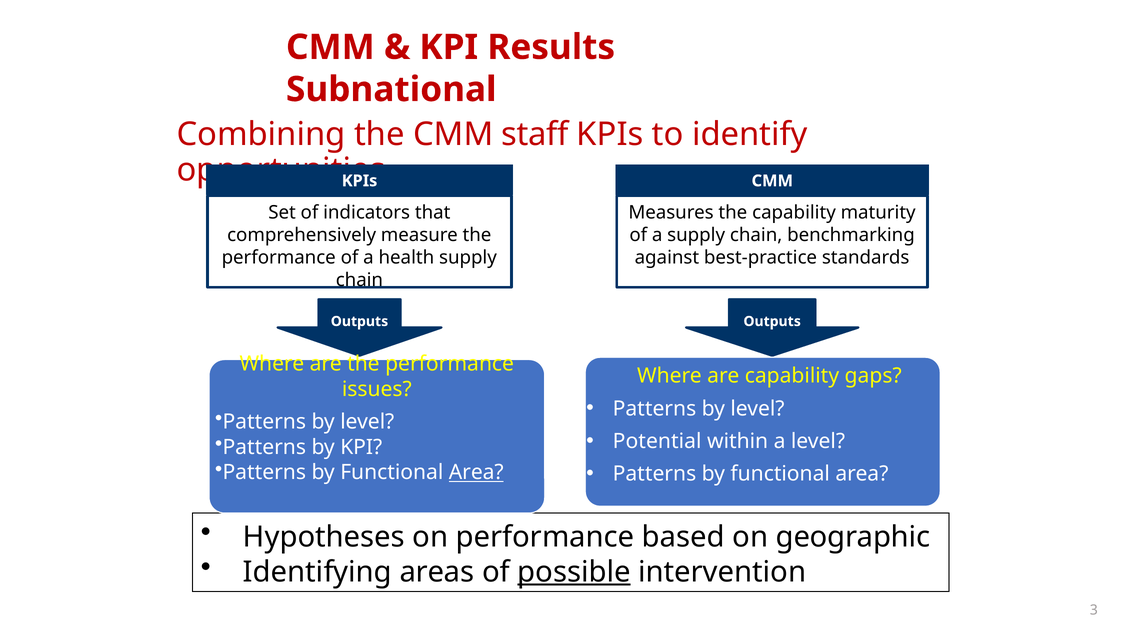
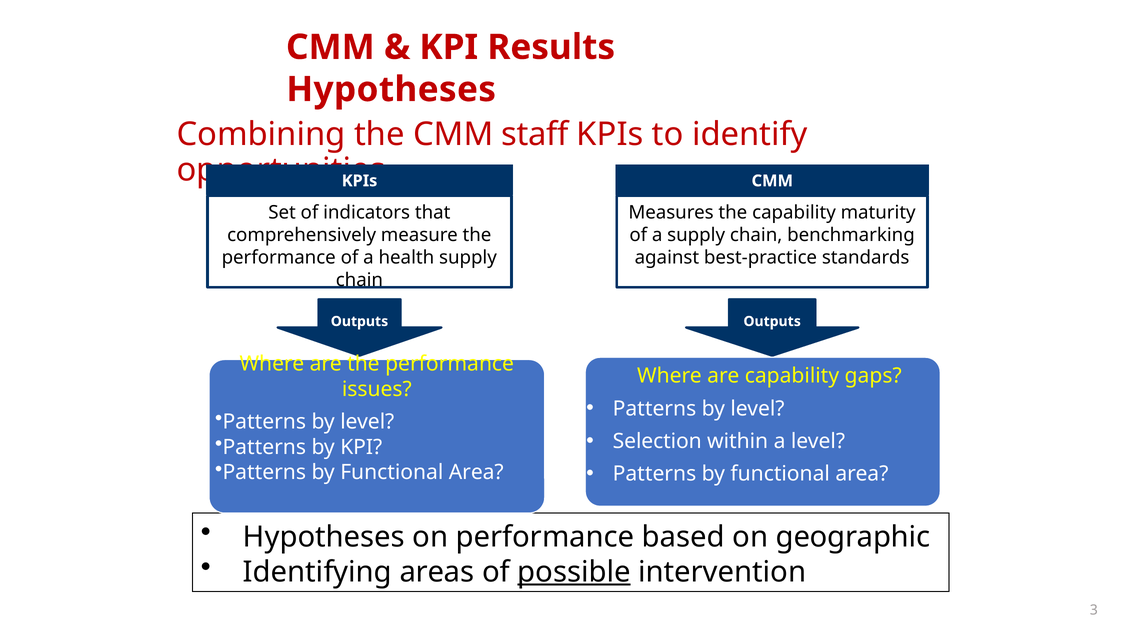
Subnational: Subnational -> Hypotheses (391, 89)
Potential: Potential -> Selection (657, 441)
Area underline: present -> none (476, 472)
